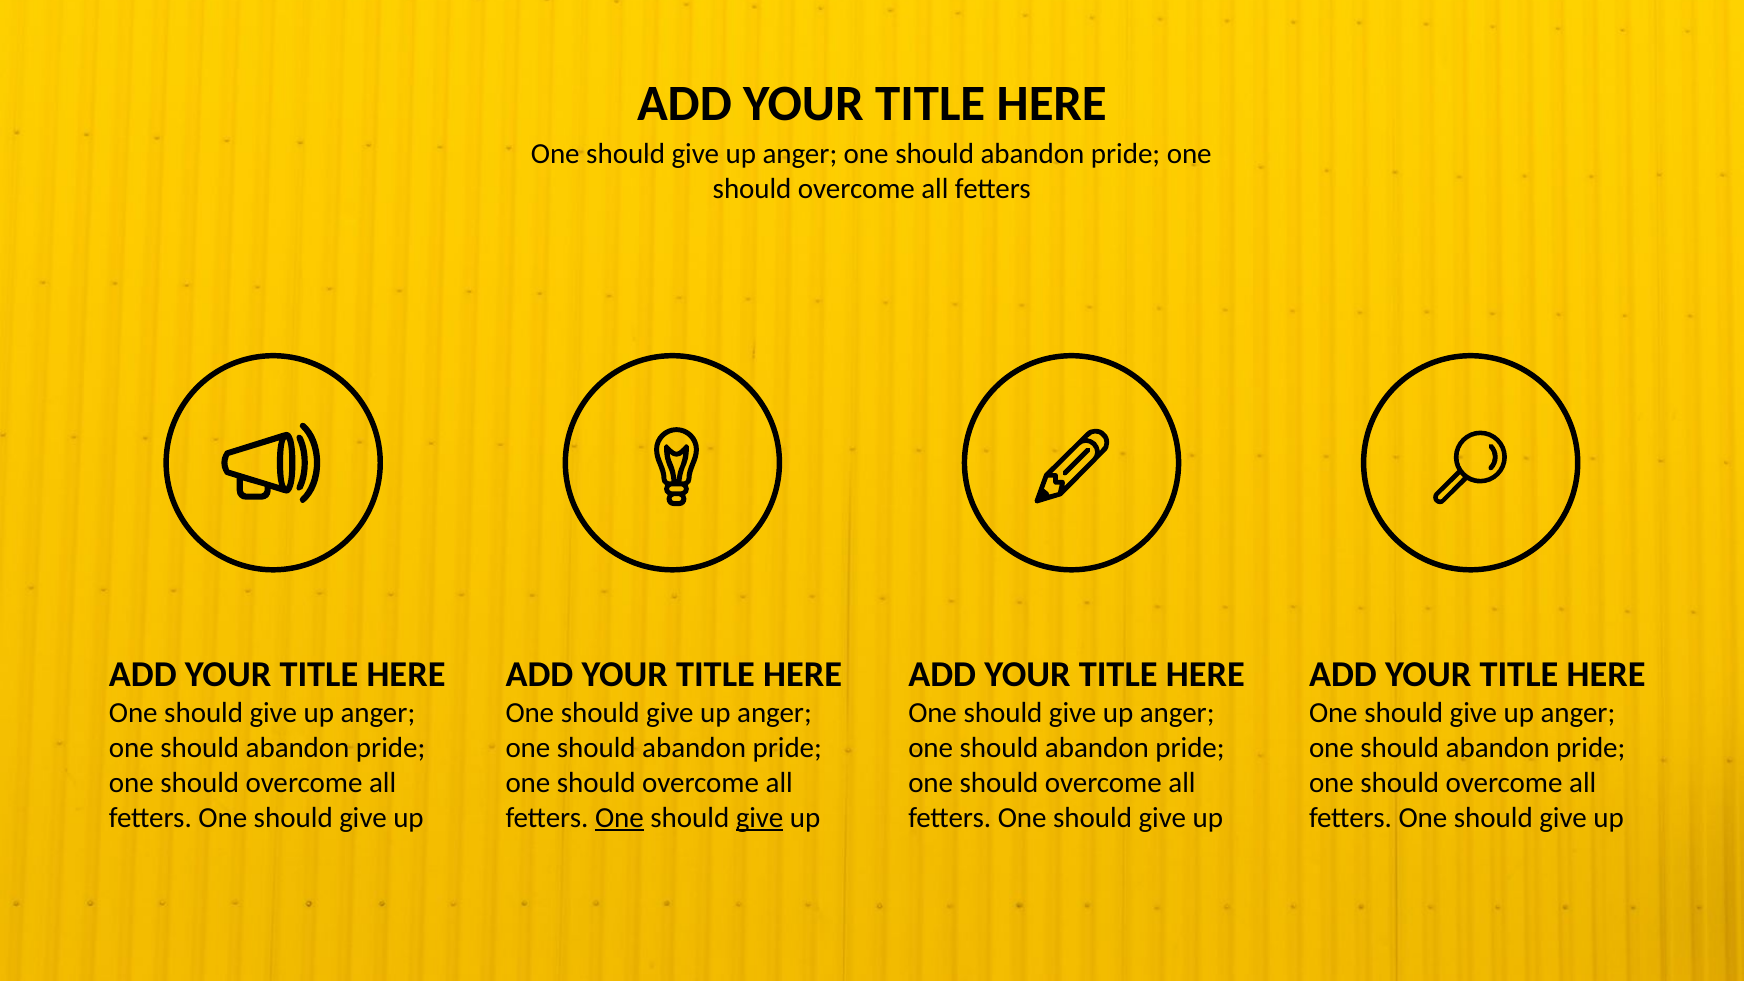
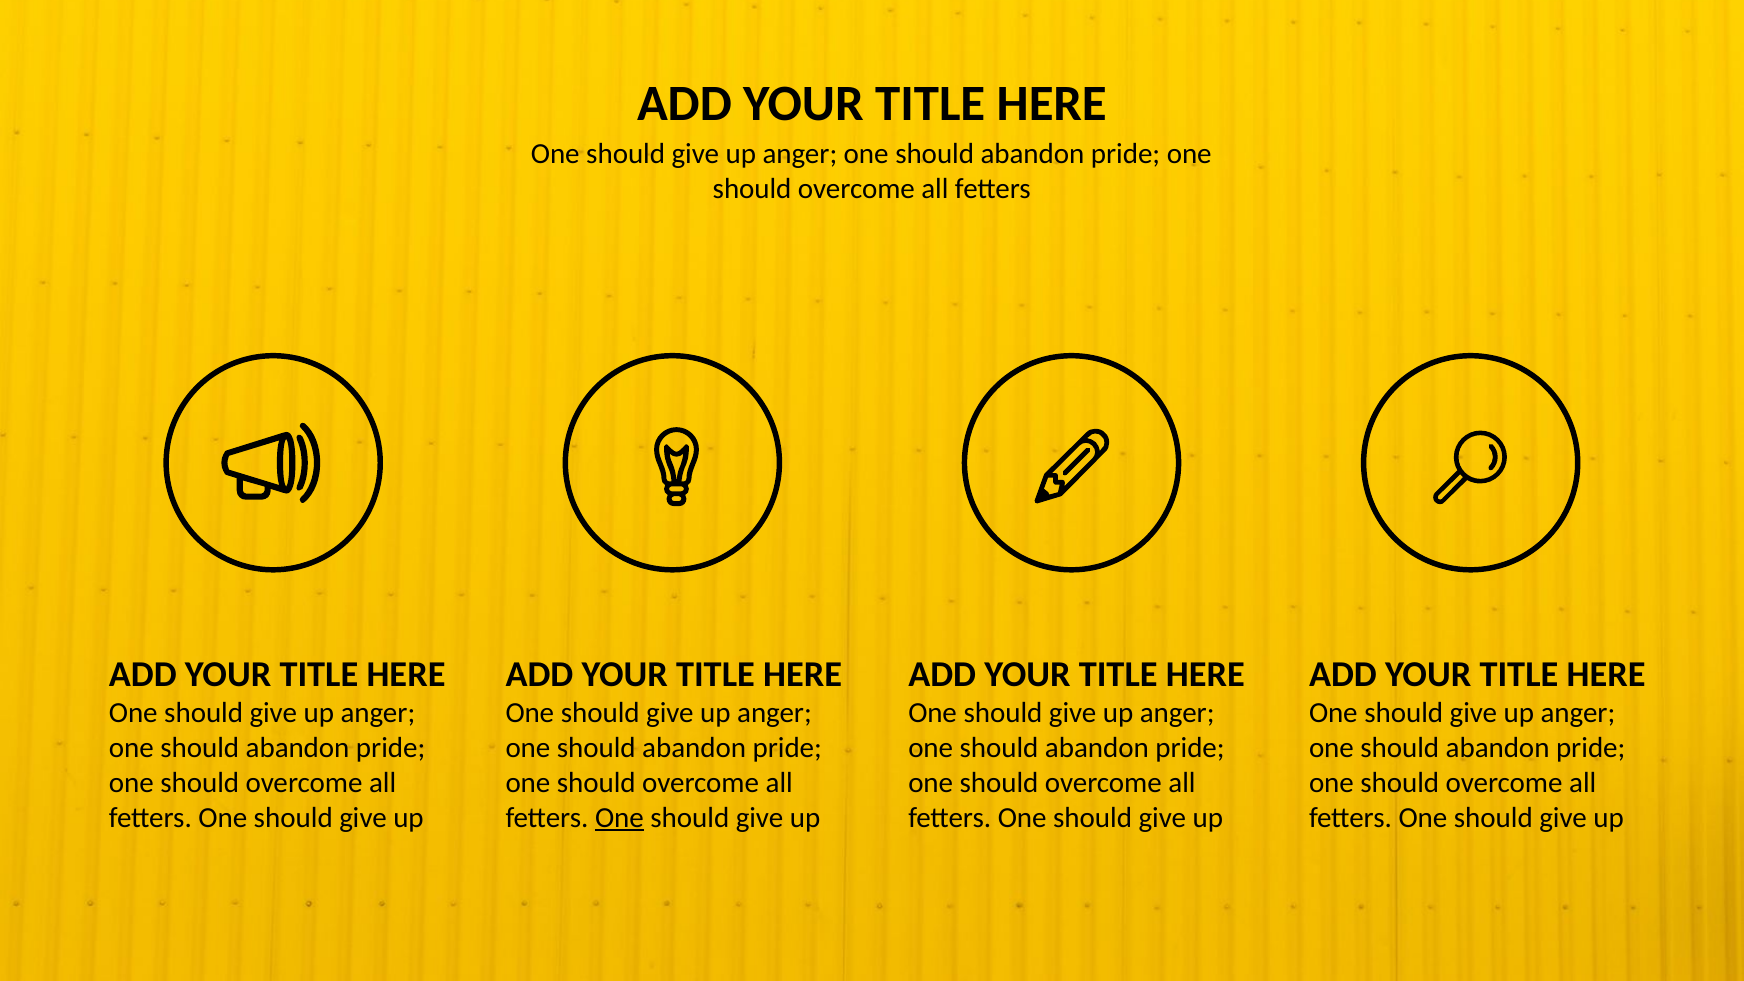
give underline: present -> none (760, 818)
